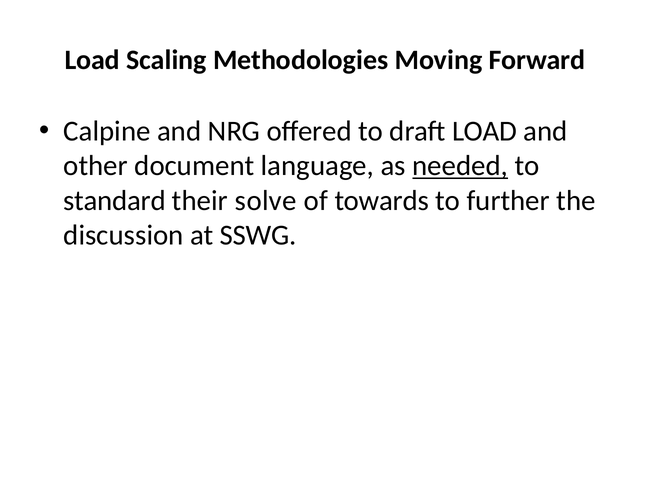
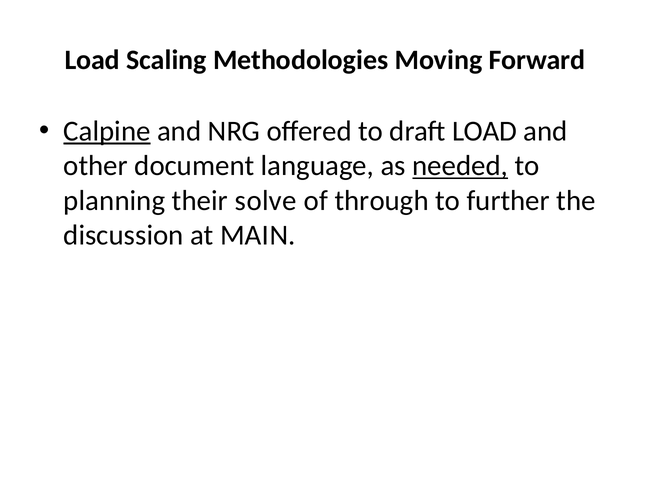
Calpine underline: none -> present (107, 131)
standard: standard -> planning (114, 200)
towards: towards -> through (382, 200)
SSWG: SSWG -> MAIN (258, 235)
